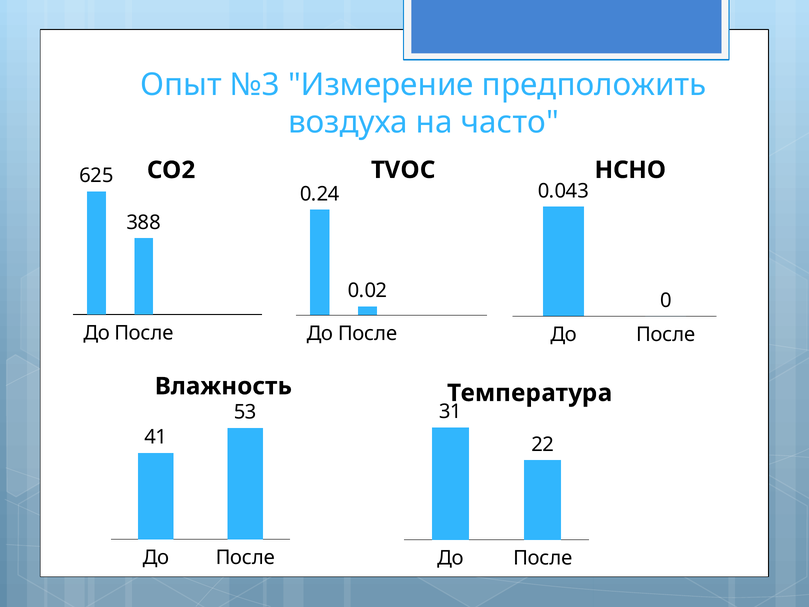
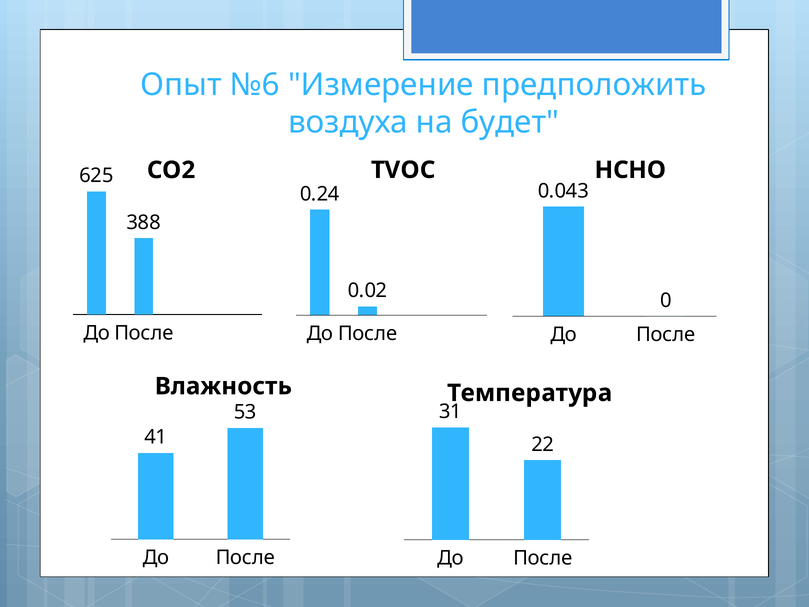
№3: №3 -> №6 (255, 85)
часто: часто -> будет (510, 123)
